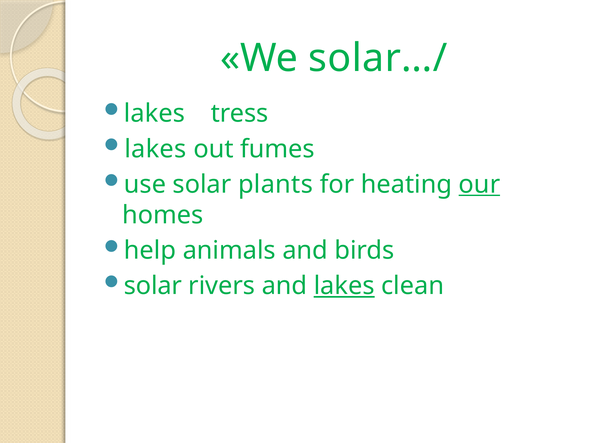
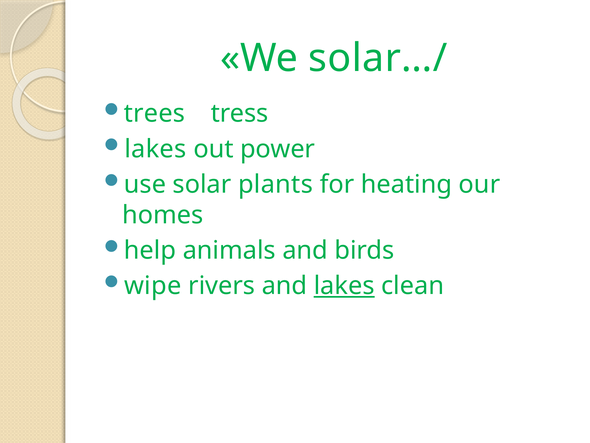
lakes: lakes -> trees (155, 113)
fumes: fumes -> power (278, 149)
our underline: present -> none (479, 184)
solar: solar -> wipe (153, 286)
